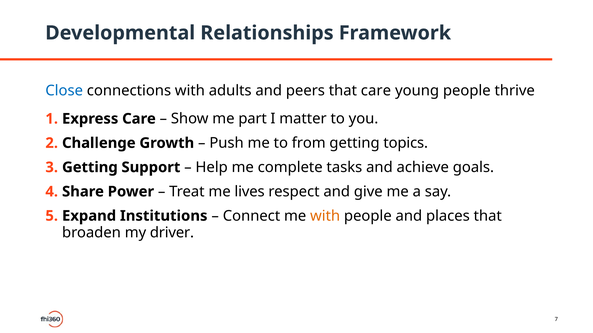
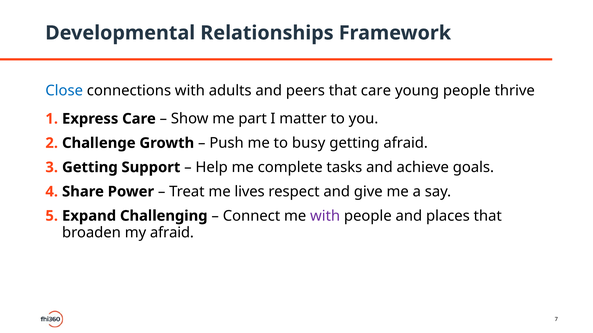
from: from -> busy (309, 143)
getting topics: topics -> afraid (406, 143)
Institutions: Institutions -> Challenging (164, 216)
with colour: orange -> purple (325, 216)
my driver: driver -> afraid (172, 233)
